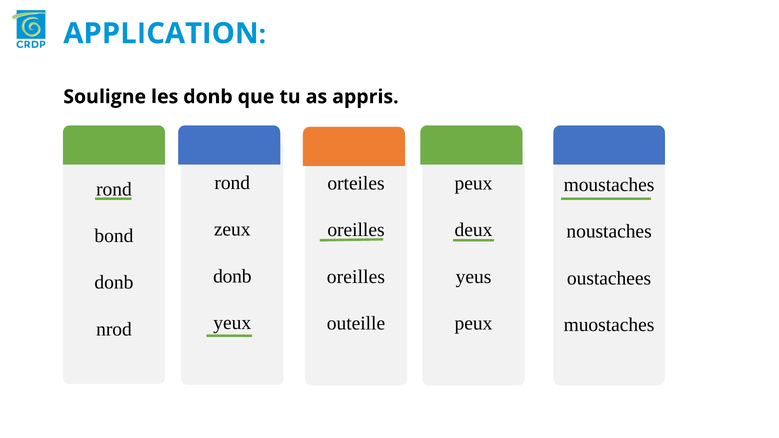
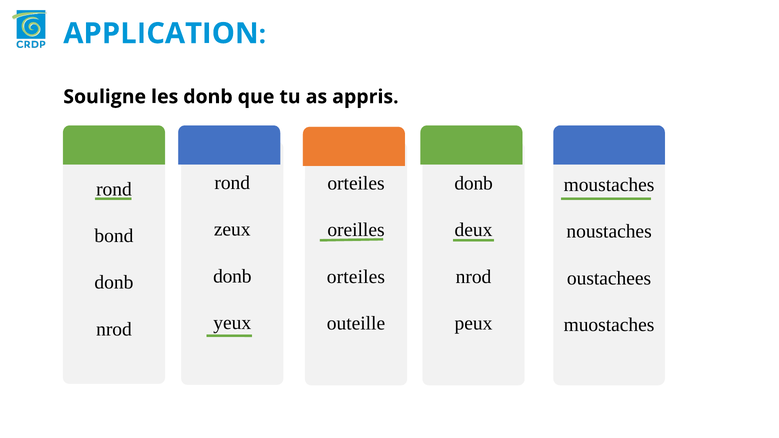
peux: peux -> donb (474, 183)
oreilles: oreilles -> orteiles (356, 277)
yeus: yeus -> nrod (474, 277)
